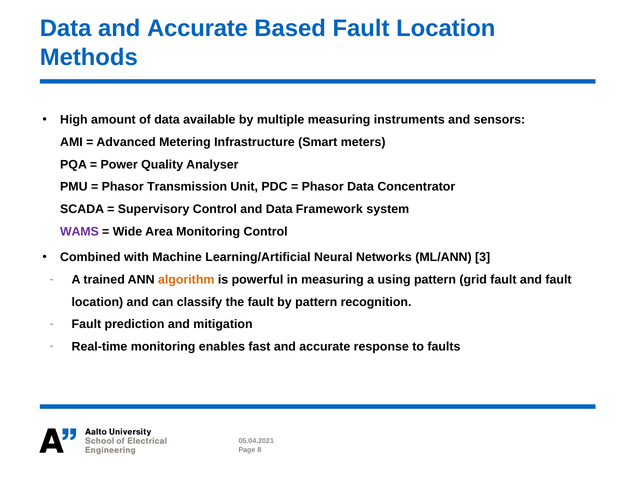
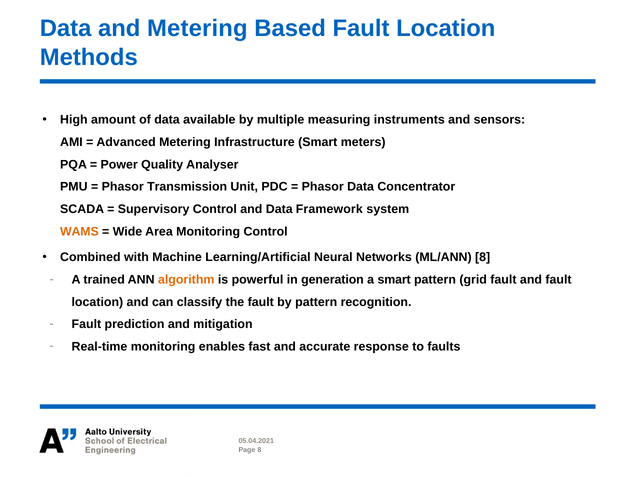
Data and Accurate: Accurate -> Metering (197, 29)
WAMS colour: purple -> orange (79, 231)
ML/ANN 3: 3 -> 8 (483, 257)
in measuring: measuring -> generation (332, 280)
a using: using -> smart (394, 280)
